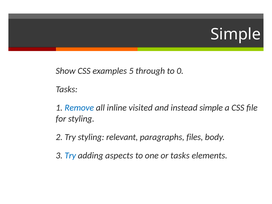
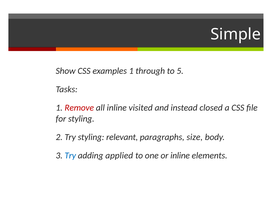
examples 5: 5 -> 1 (131, 71)
0: 0 -> 5 (180, 71)
Remove colour: blue -> red (79, 108)
instead simple: simple -> closed (211, 108)
files: files -> size (195, 137)
aspects: aspects -> applied (119, 156)
or tasks: tasks -> inline (180, 156)
